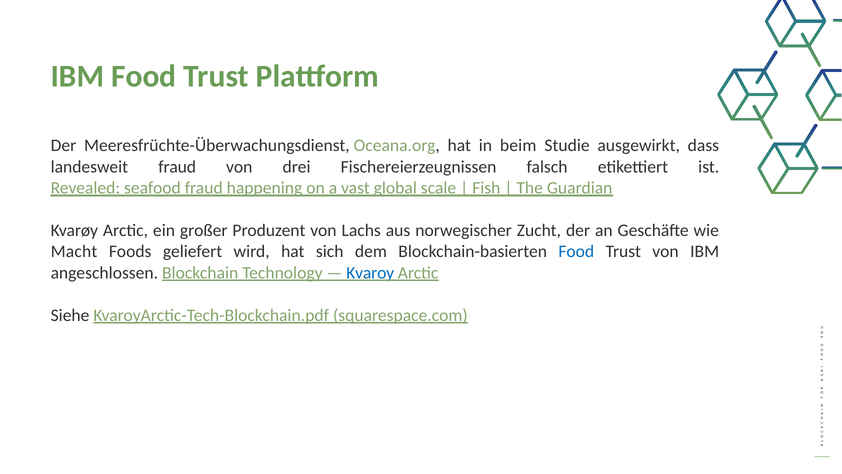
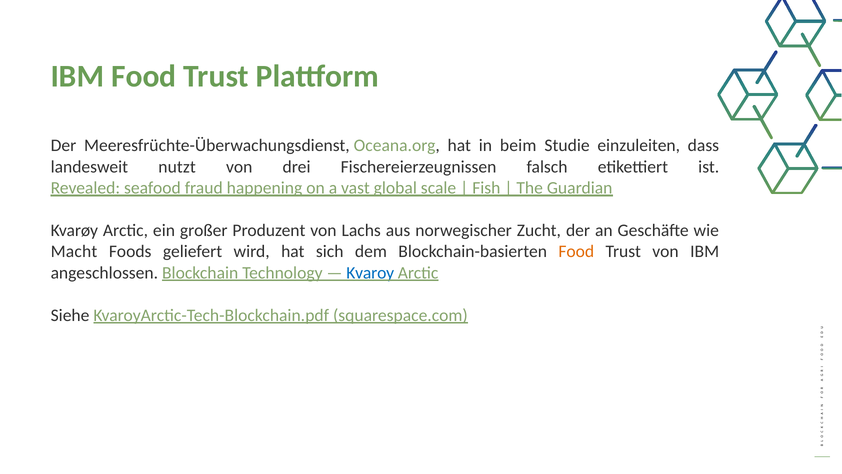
ausgewirkt: ausgewirkt -> einzuleiten (639, 145)
landesweit fraud: fraud -> nutzt (177, 167)
Food colour: blue -> orange (576, 251)
